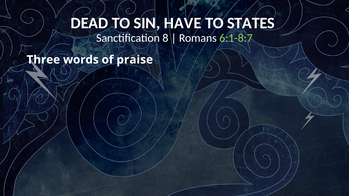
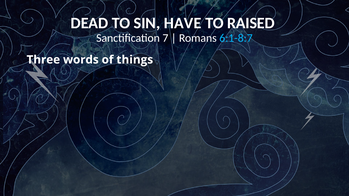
STATES: STATES -> RAISED (251, 23)
8: 8 -> 7 (165, 38)
6:1-8:7 colour: light green -> light blue (236, 38)
praise: praise -> things (135, 60)
